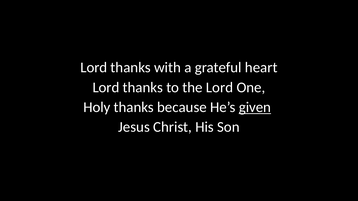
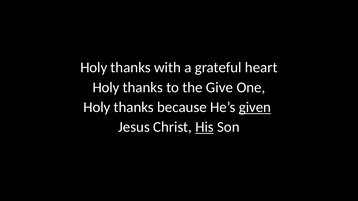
Lord: Lord -> Holy (94, 68)
Lord: Lord -> Holy (106, 88)
the Lord: Lord -> Give (219, 88)
His underline: none -> present (205, 127)
